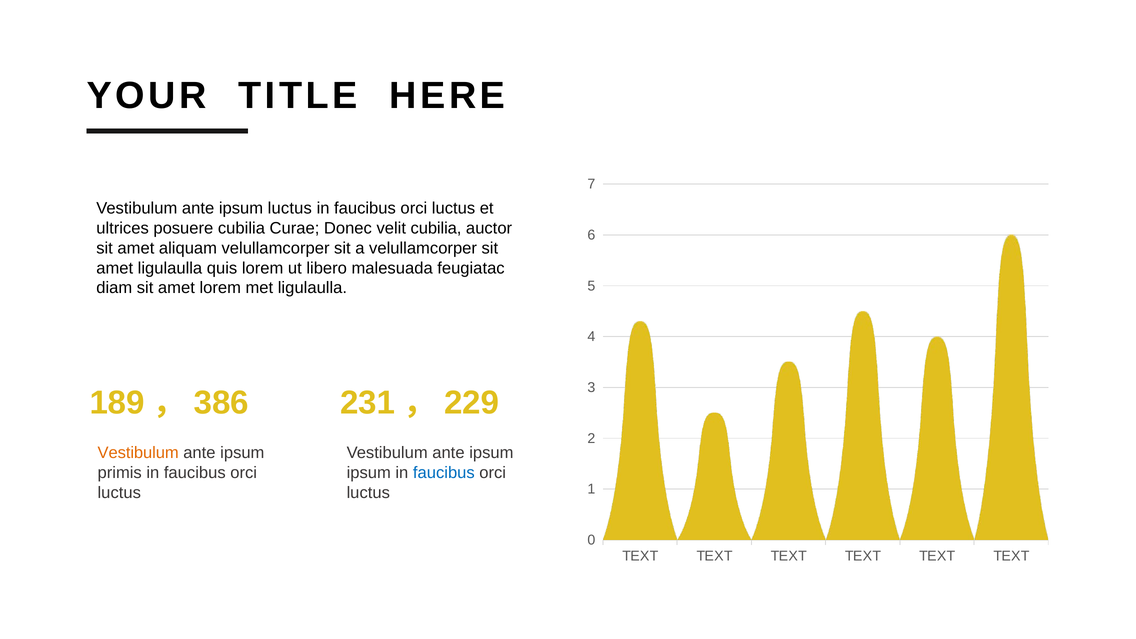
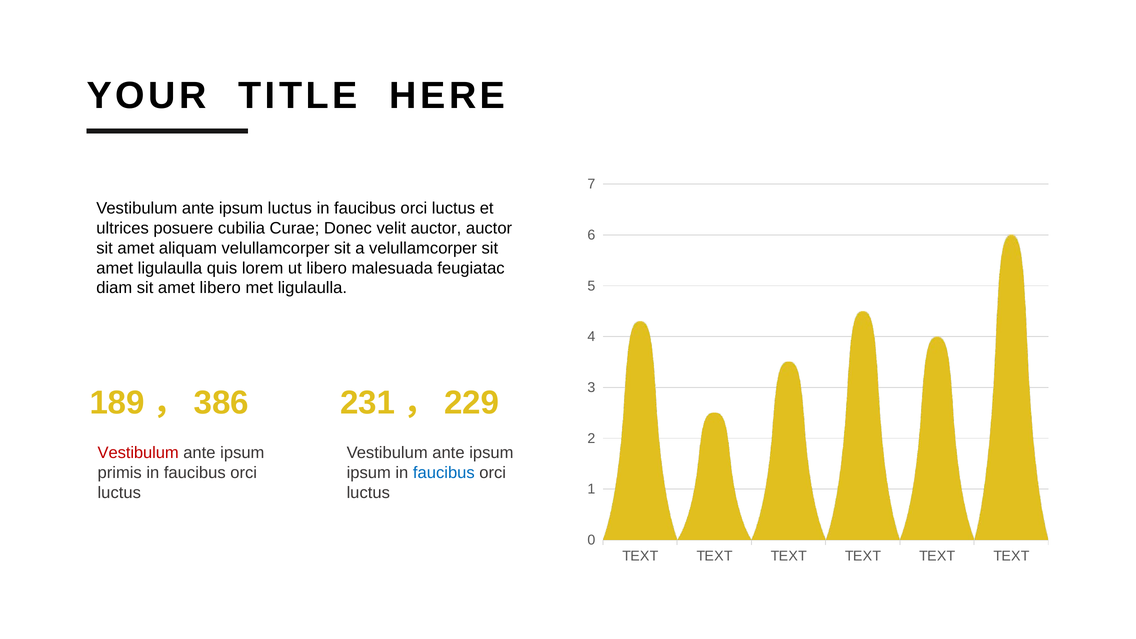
velit cubilia: cubilia -> auctor (436, 228)
amet lorem: lorem -> libero (220, 288)
Vestibulum colour: orange -> red (138, 453)
